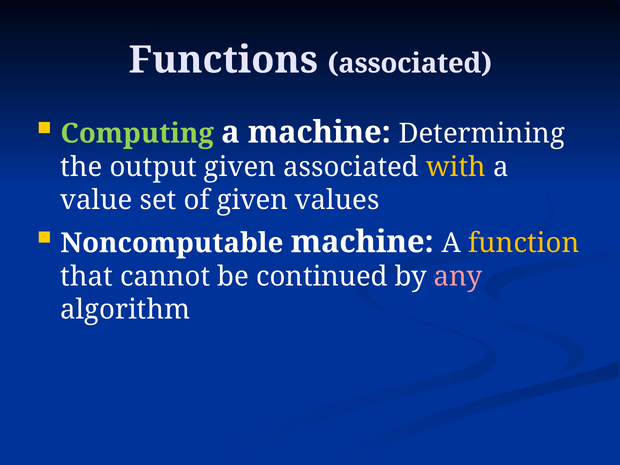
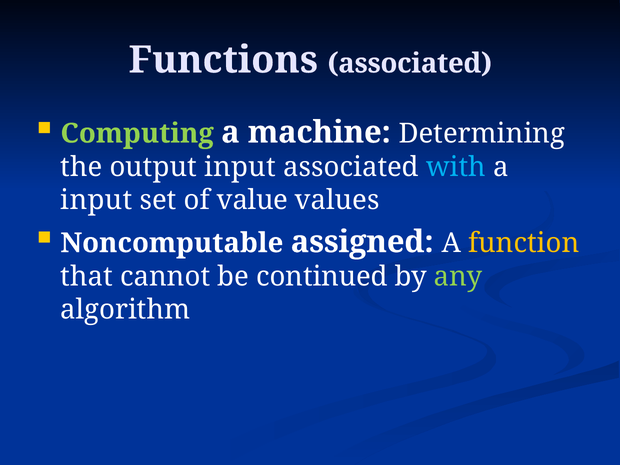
output given: given -> input (240, 167)
with colour: yellow -> light blue (456, 167)
value: value -> input (96, 200)
of given: given -> value (252, 200)
Noncomputable machine: machine -> assigned (362, 242)
any colour: pink -> light green (458, 277)
